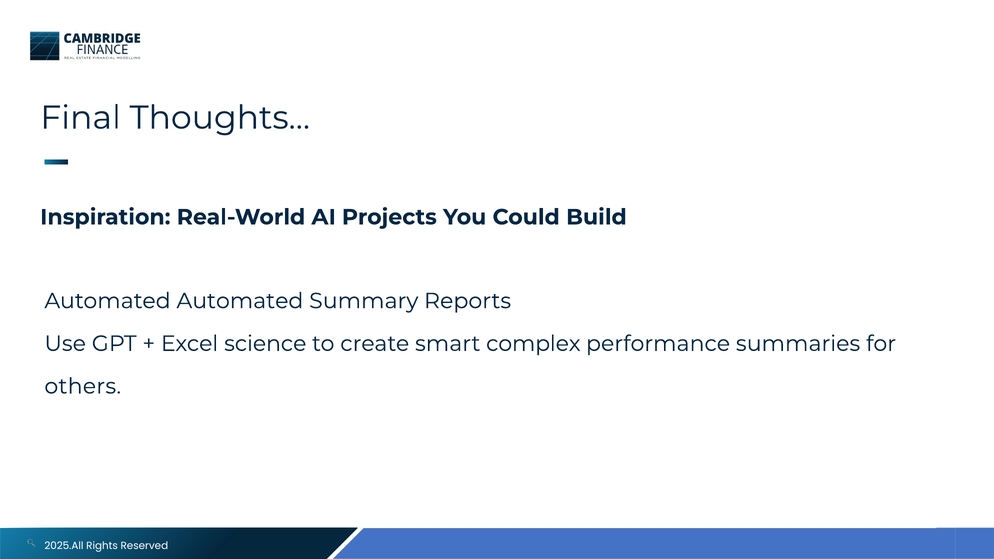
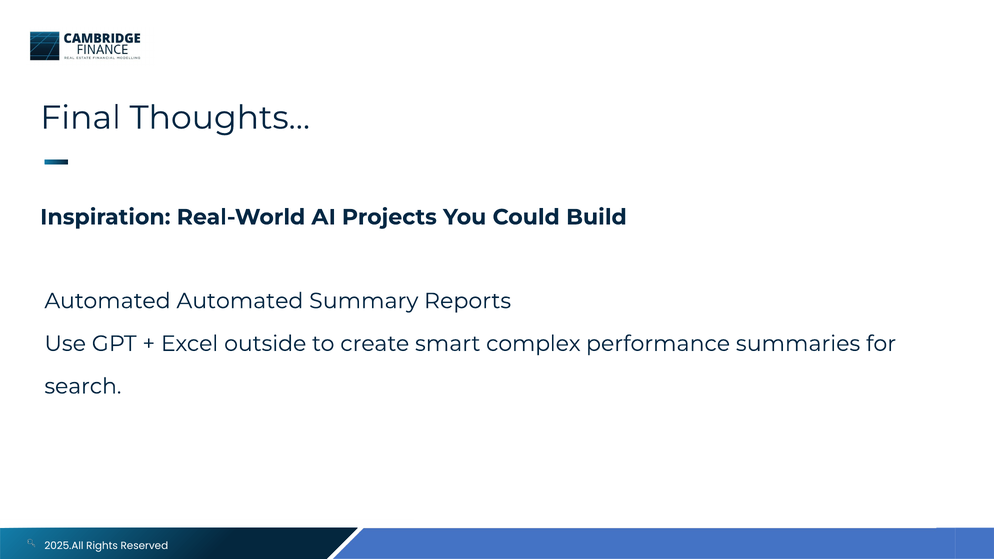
science: science -> outside (265, 344)
others: others -> search (83, 386)
